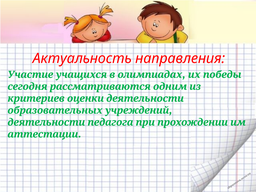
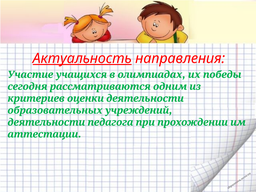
Актуальность underline: none -> present (82, 58)
